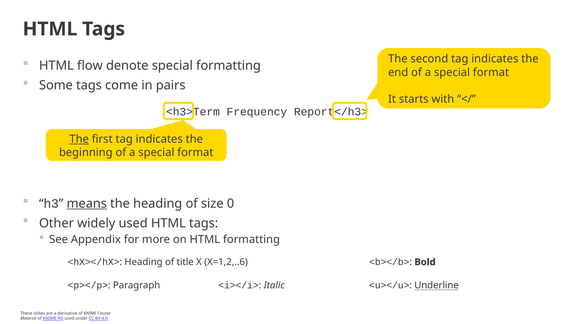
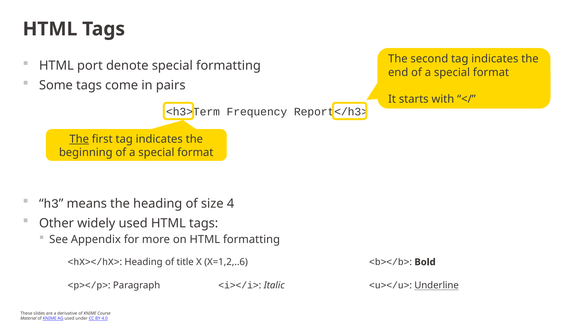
flow: flow -> port (90, 66)
means underline: present -> none (87, 204)
0: 0 -> 4 (231, 204)
